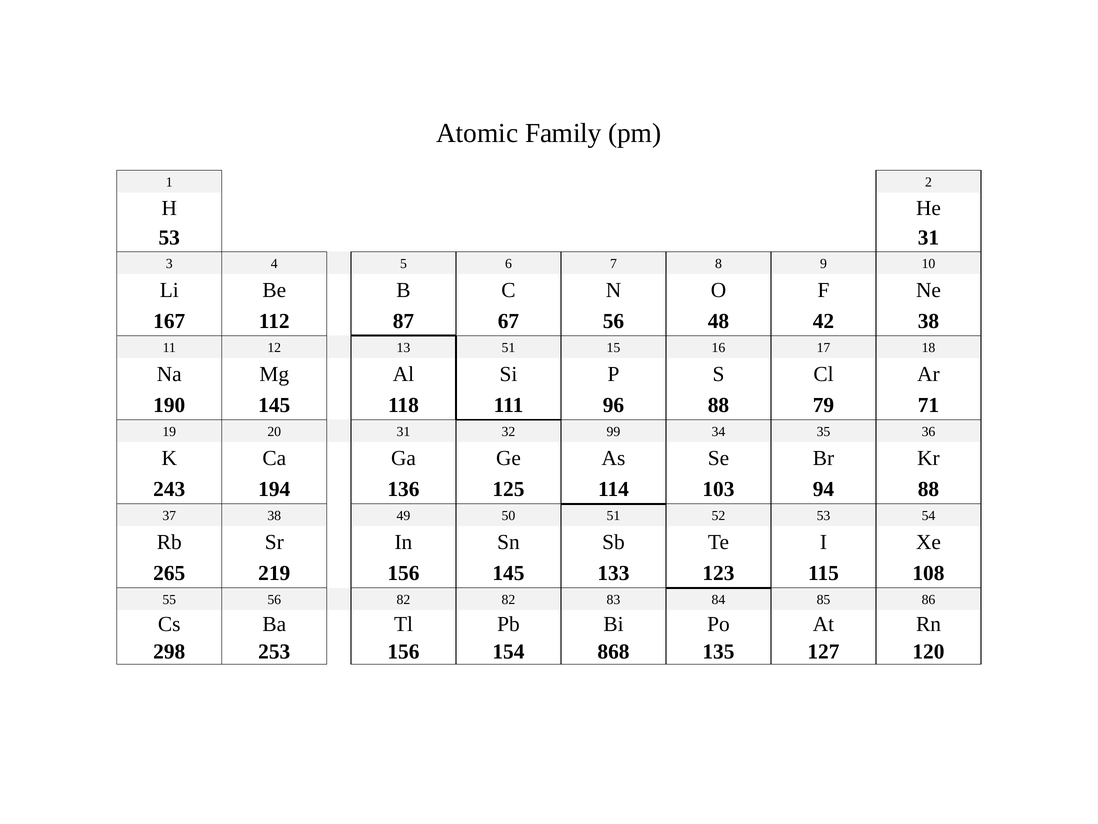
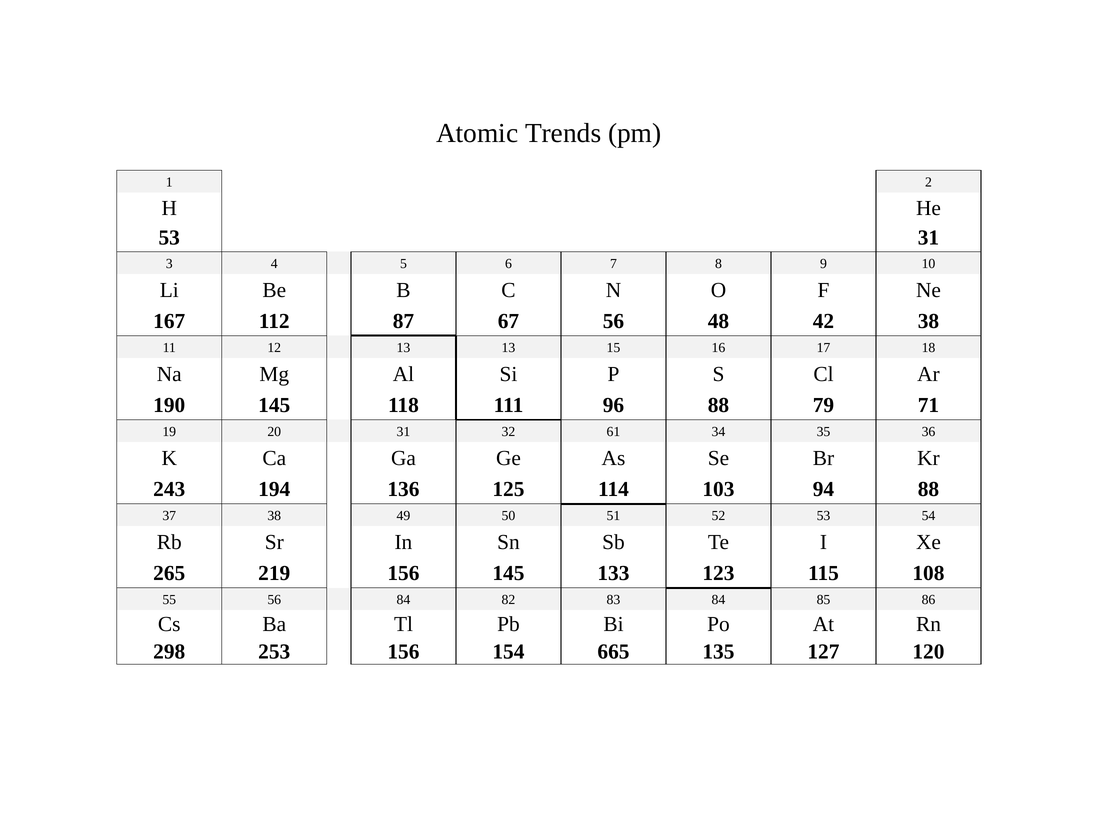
Family: Family -> Trends (563, 133)
13 51: 51 -> 13 (508, 347)
99: 99 -> 61 (613, 431)
56 82: 82 -> 84 (403, 599)
868: 868 -> 665 (613, 651)
